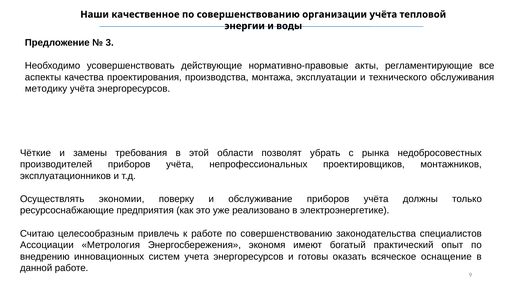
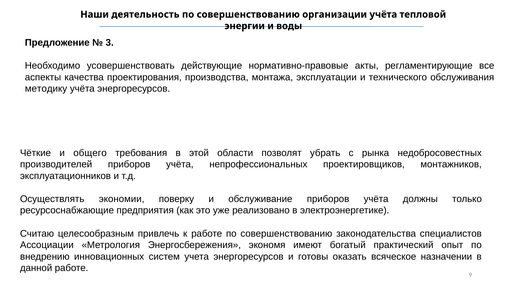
качественное: качественное -> деятельность (145, 14)
замены: замены -> общего (90, 153)
оснащение: оснащение -> назначении (446, 256)
